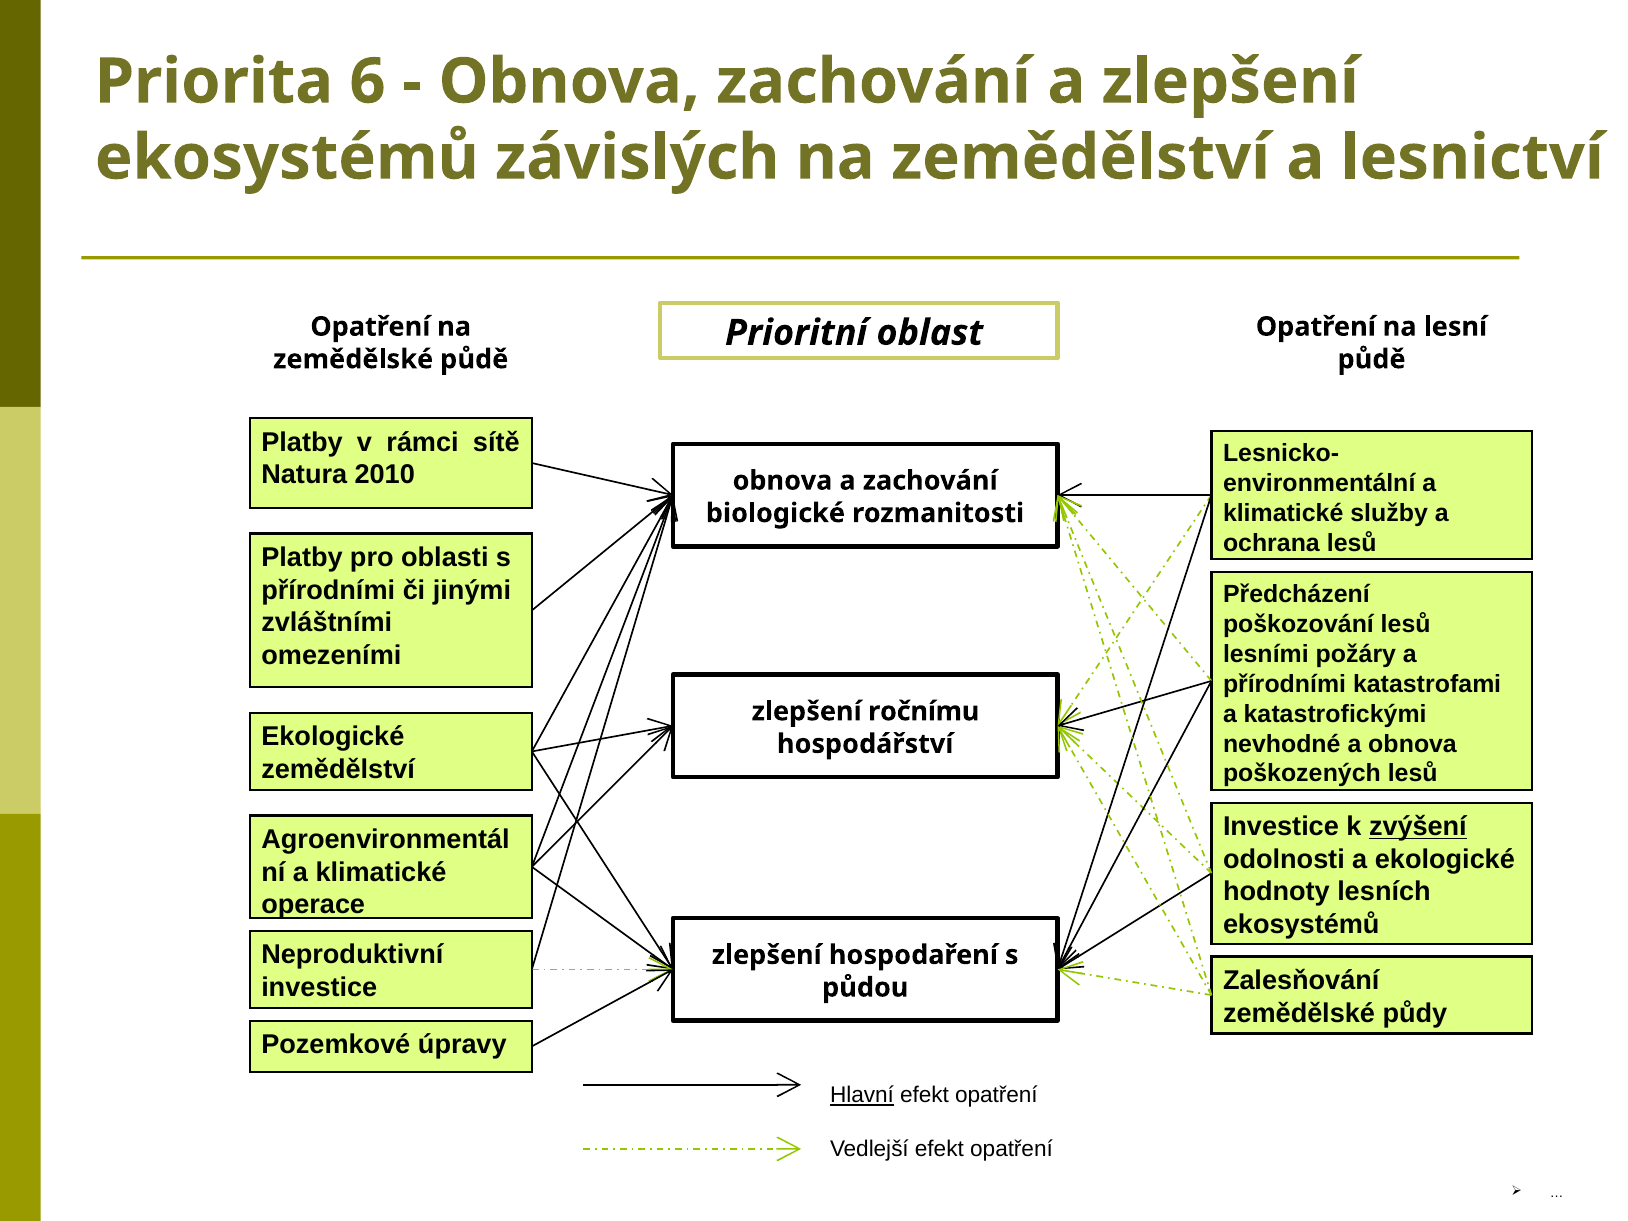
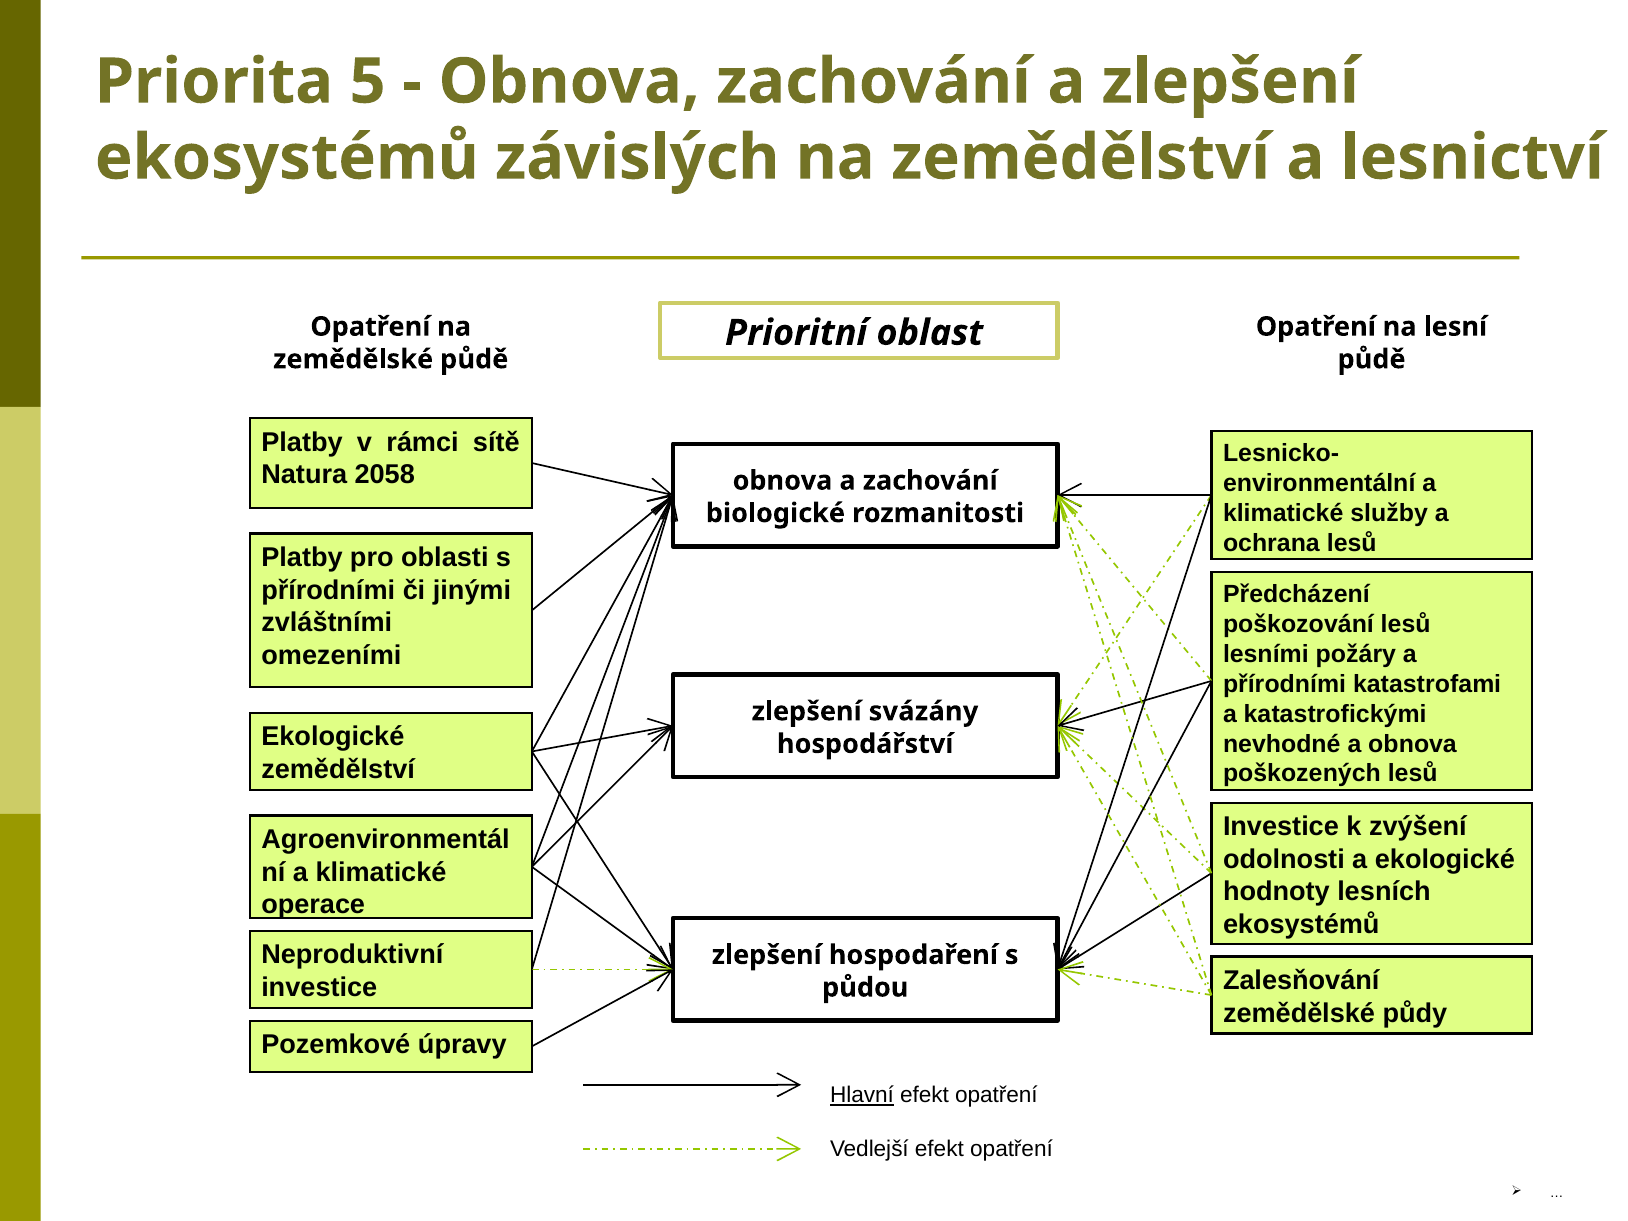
6: 6 -> 5 (368, 82)
2010: 2010 -> 2058 (385, 475)
ročnímu: ročnímu -> svázány (923, 711)
zvýšení underline: present -> none (1418, 827)
